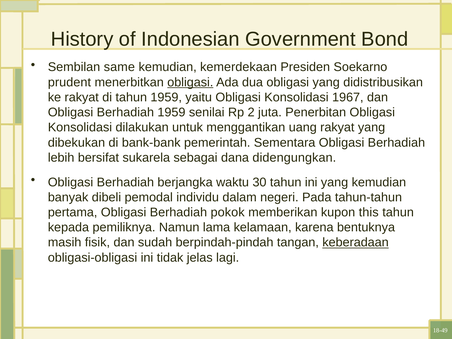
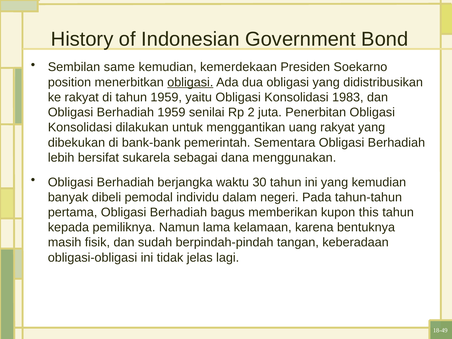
prudent: prudent -> position (69, 82)
1967: 1967 -> 1983 (348, 97)
didengungkan: didengungkan -> menggunakan (294, 158)
pokok: pokok -> bagus (228, 212)
keberadaan underline: present -> none (356, 242)
